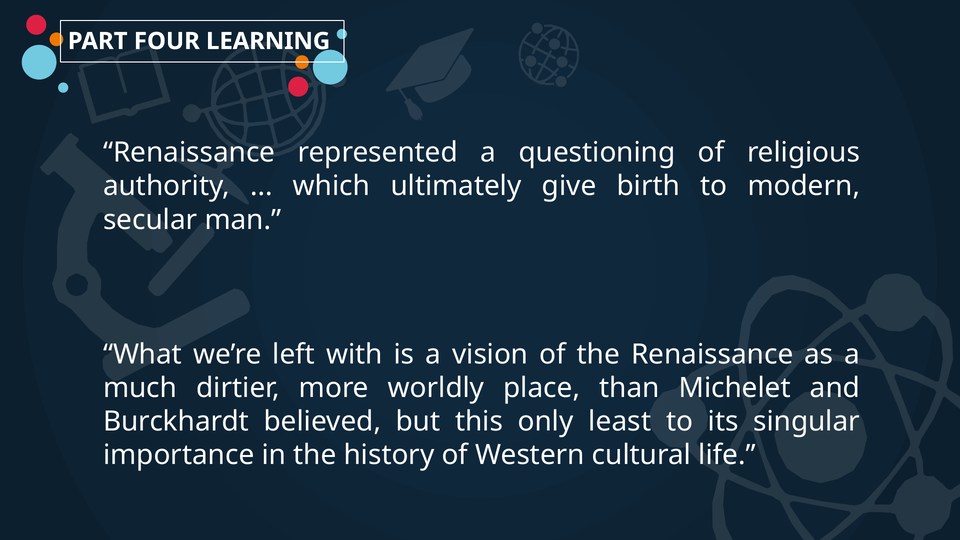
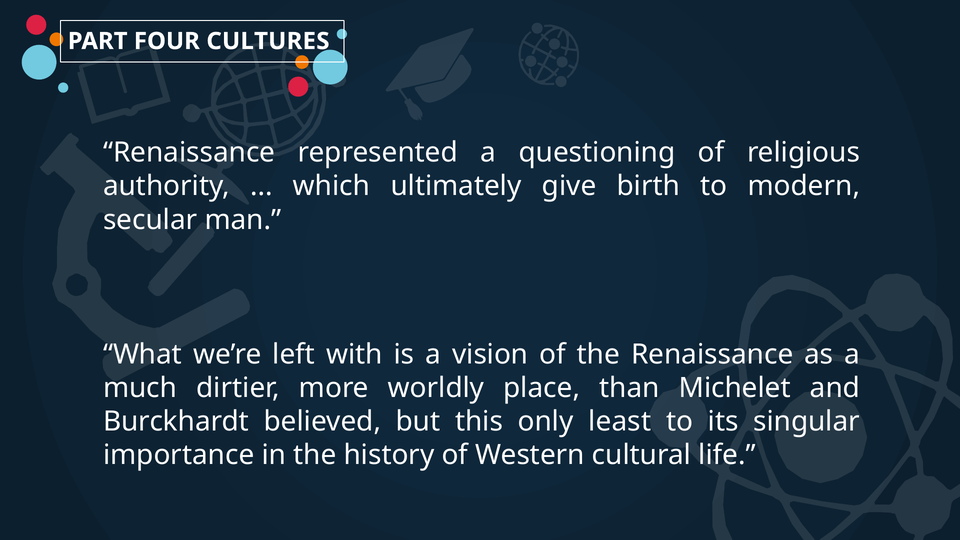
LEARNING: LEARNING -> CULTURES (268, 41)
